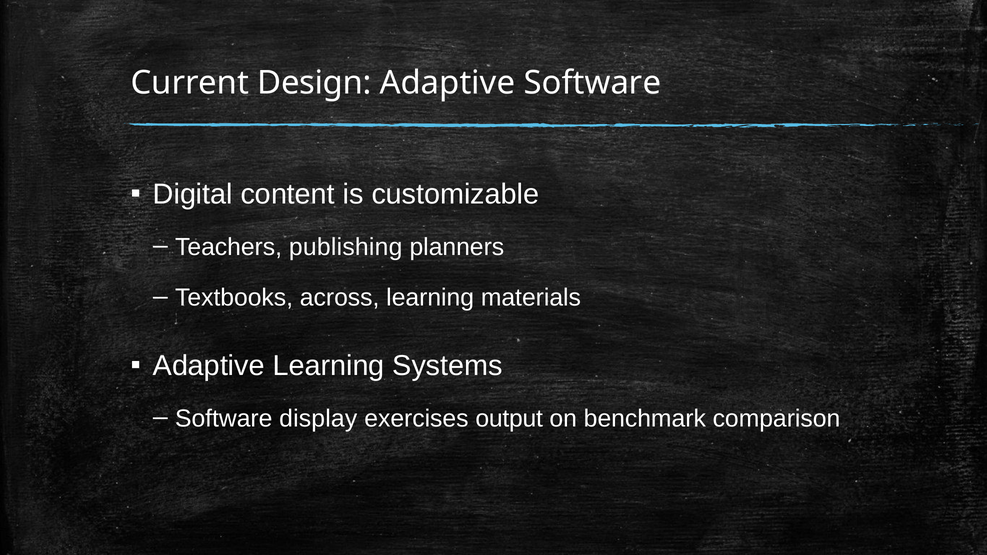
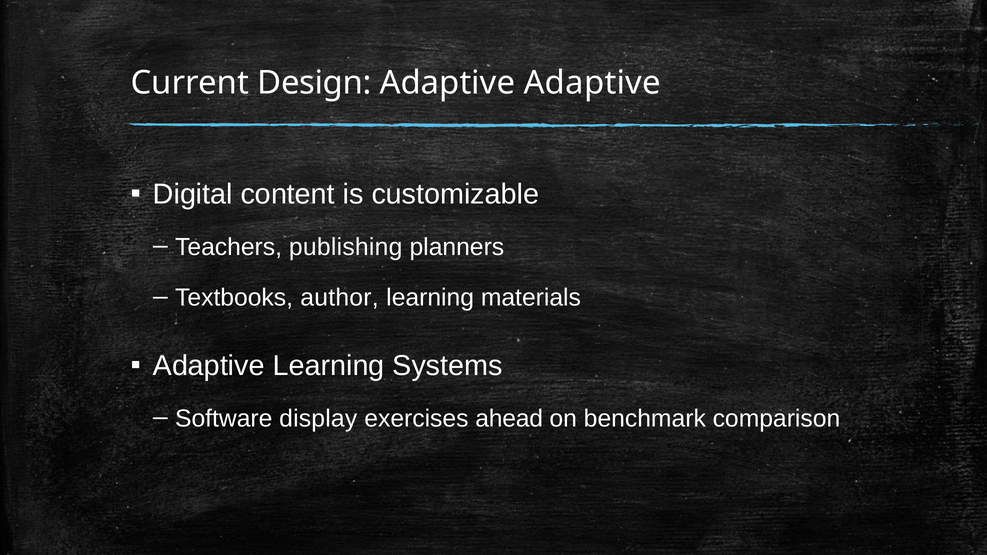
Adaptive Software: Software -> Adaptive (592, 83)
across: across -> author (339, 298)
output: output -> ahead (509, 419)
